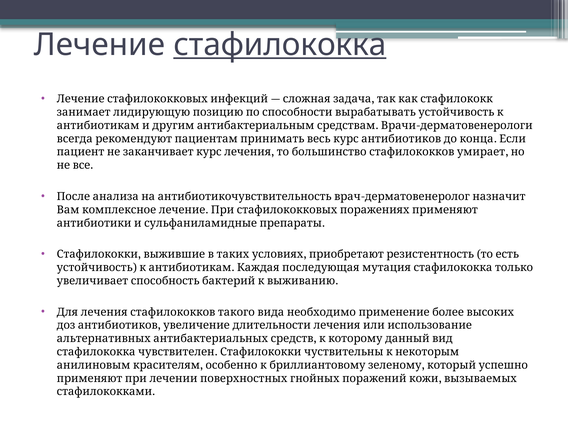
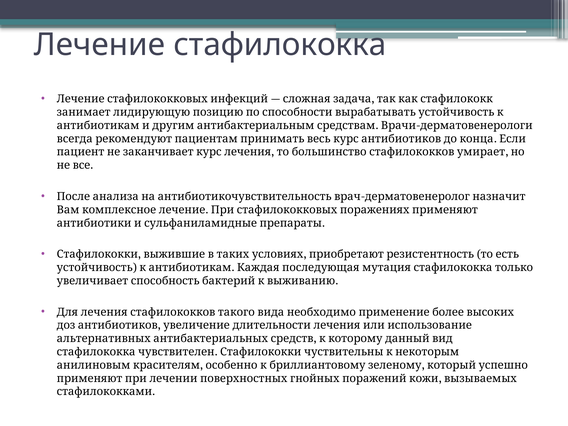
стафилококка underline: present -> none (280, 45)
